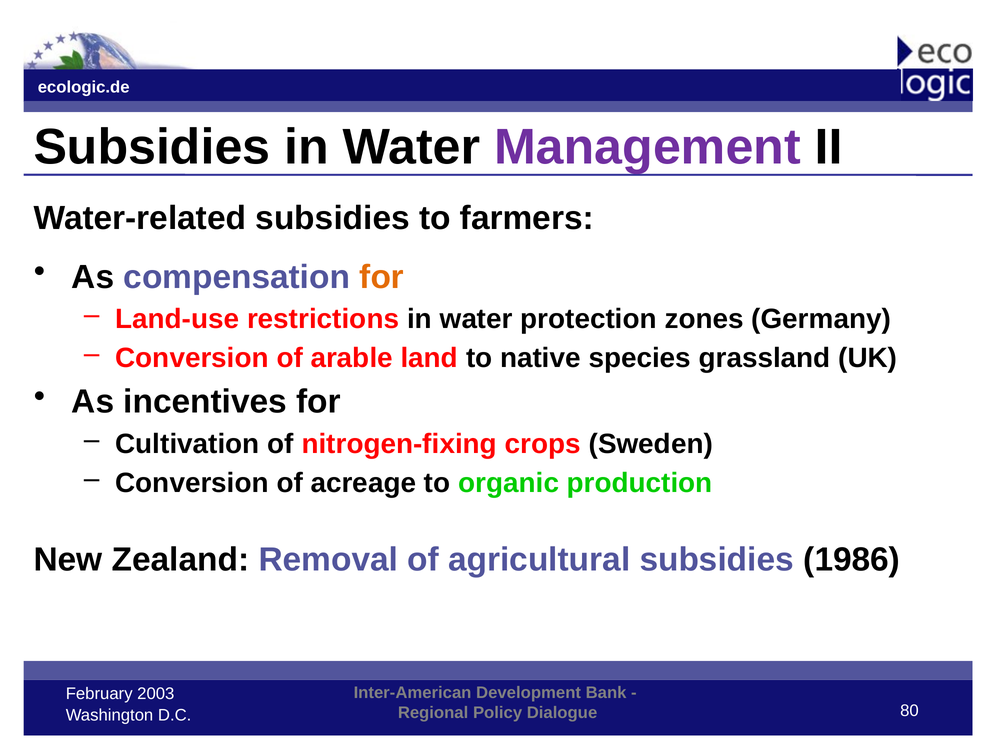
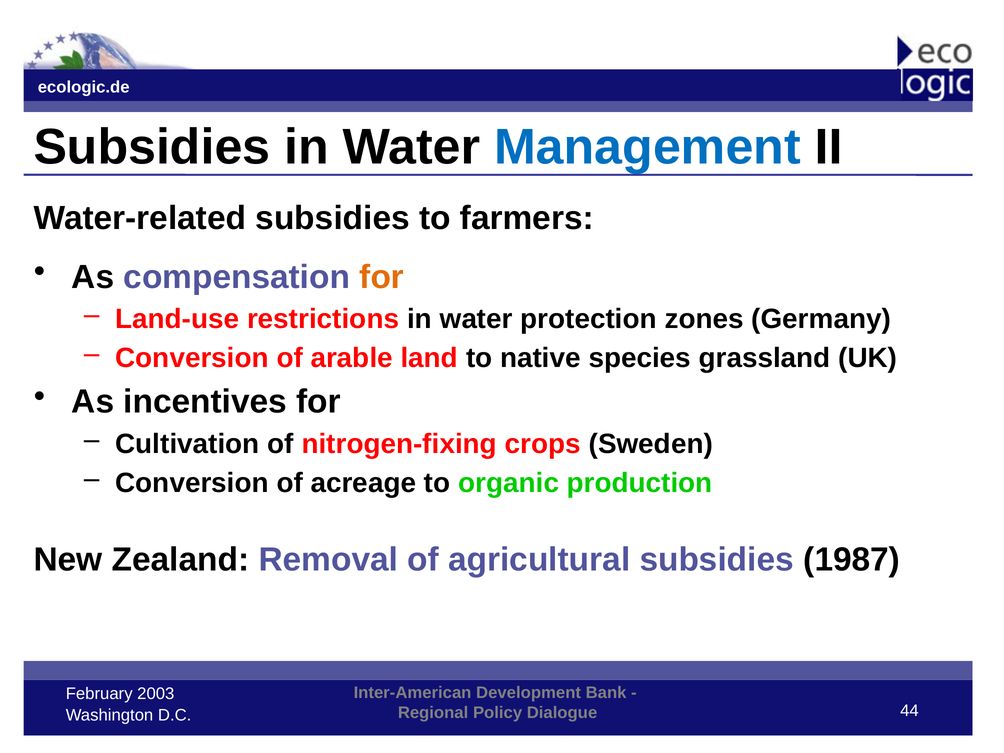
Management colour: purple -> blue (647, 147)
1986: 1986 -> 1987 (852, 560)
80: 80 -> 44 (910, 711)
